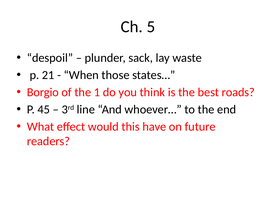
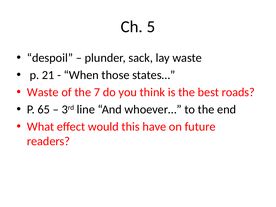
Borgio: Borgio -> Waste (43, 92)
1: 1 -> 7 (97, 92)
45: 45 -> 65 (44, 109)
